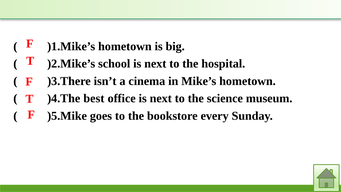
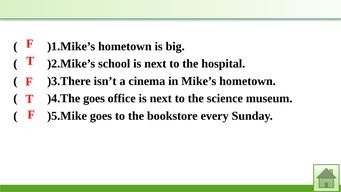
)4.The best: best -> goes (94, 98)
